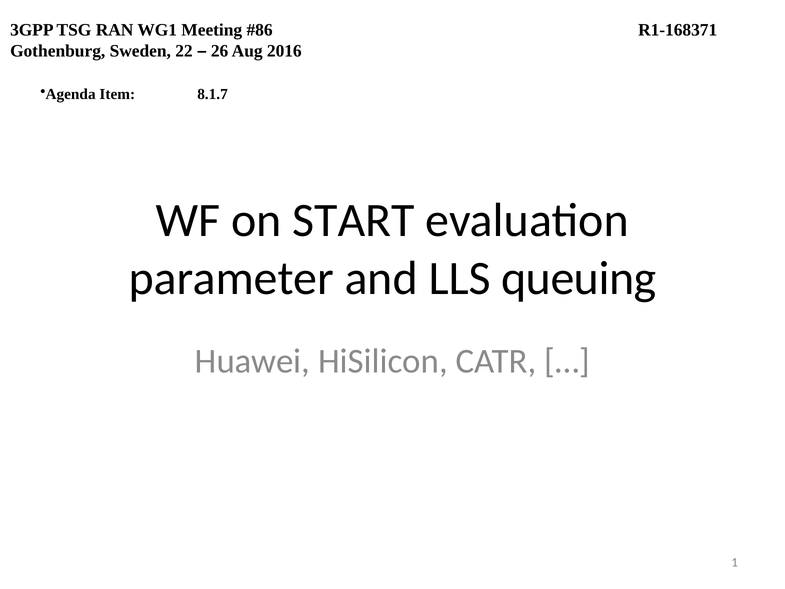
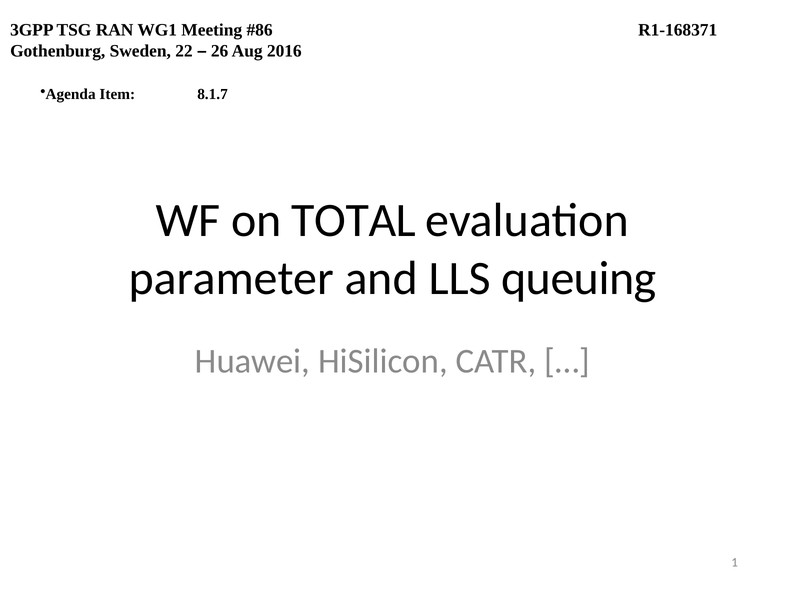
START: START -> TOTAL (354, 221)
